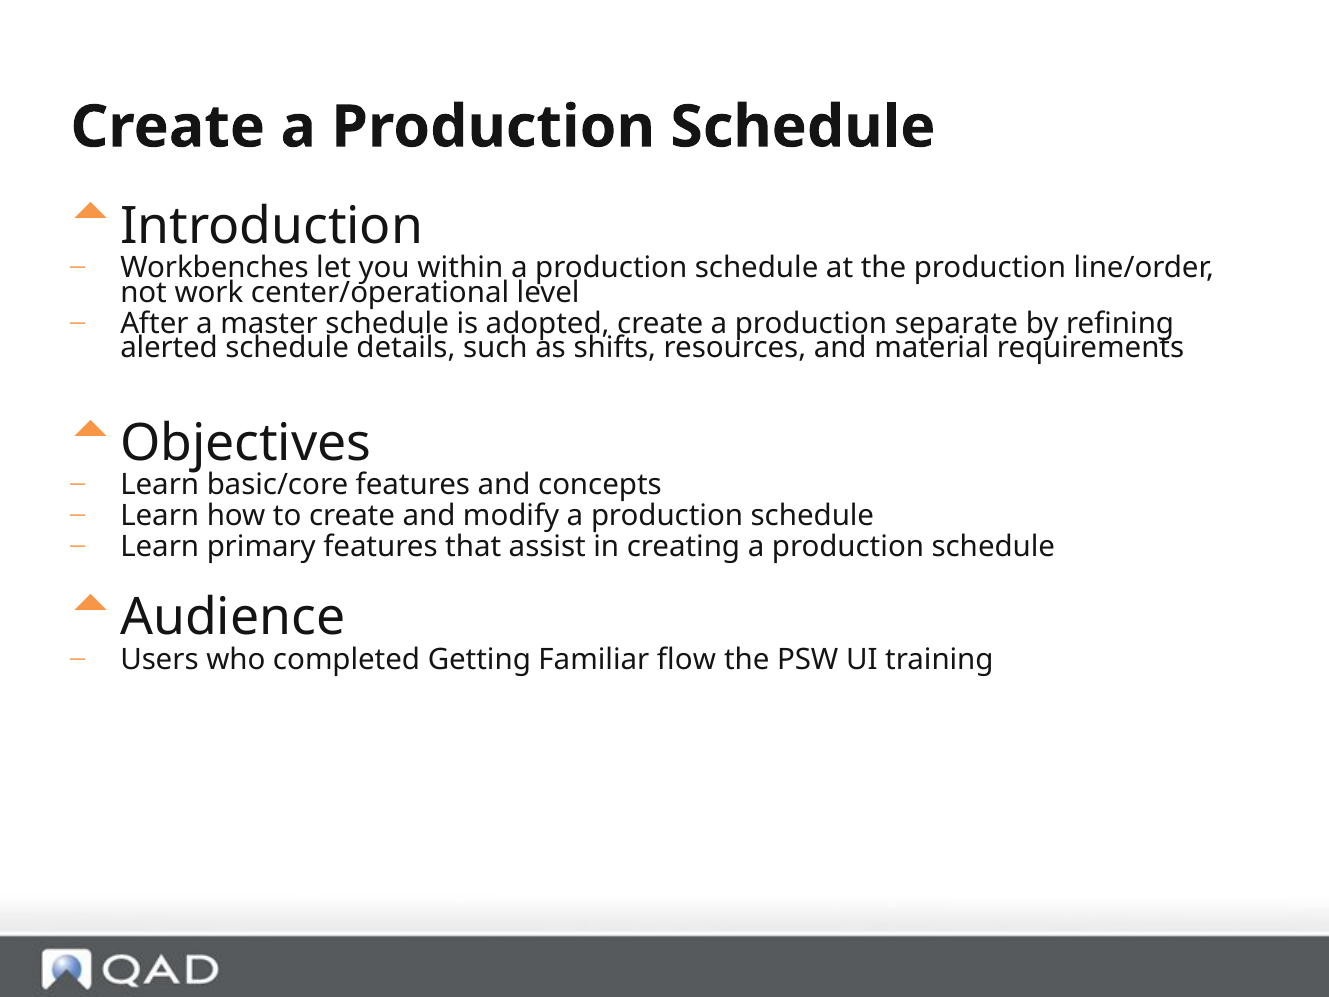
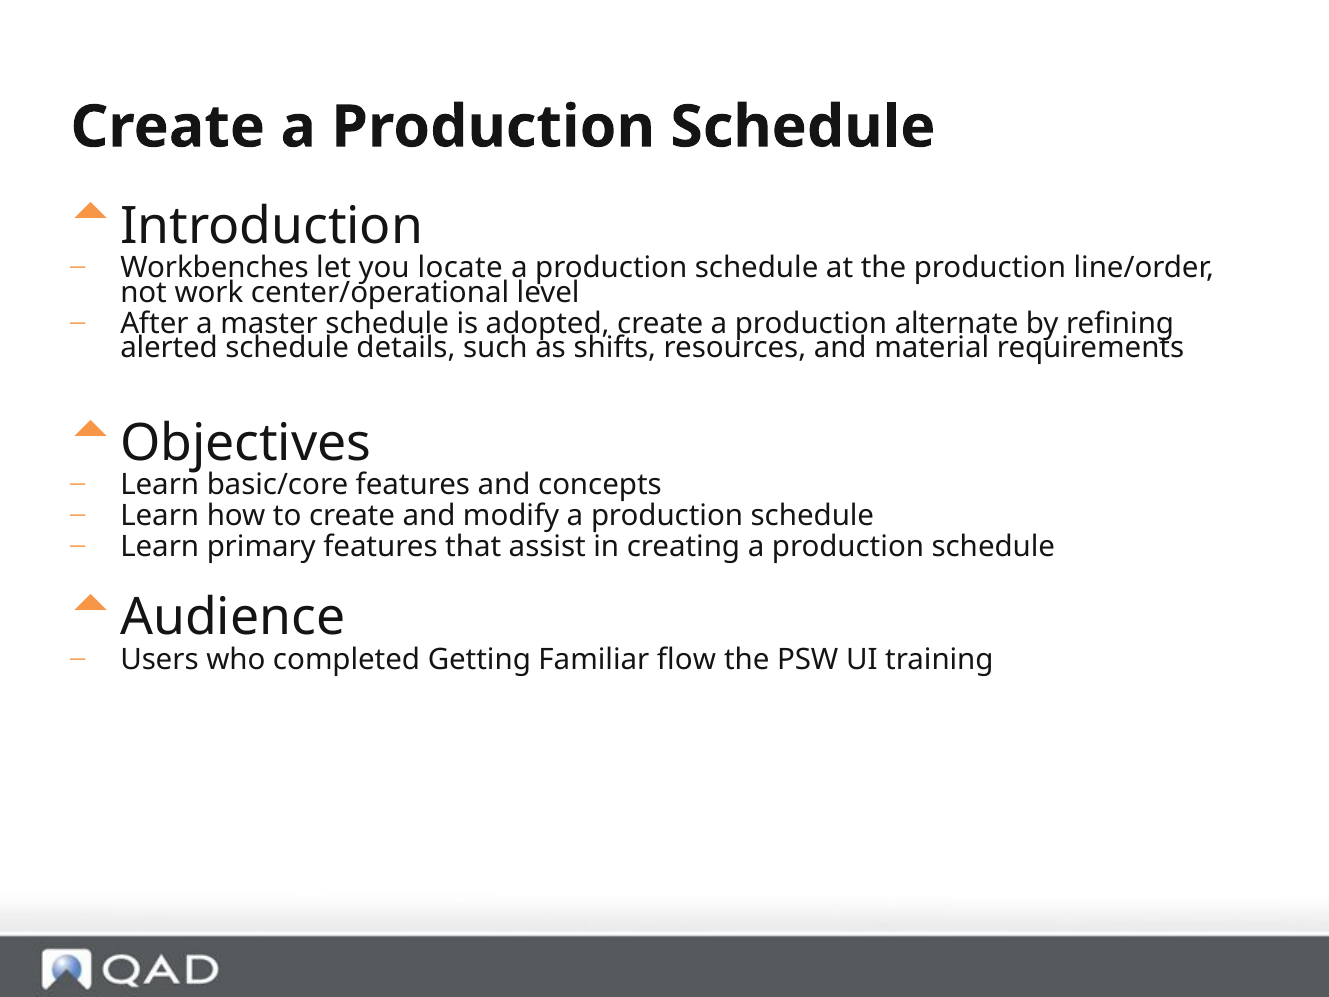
within: within -> locate (460, 268)
separate: separate -> alternate (957, 323)
